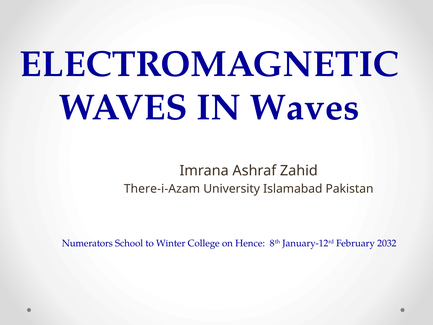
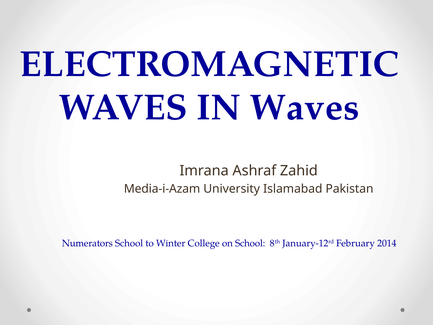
There-i-Azam: There-i-Azam -> Media-i-Azam (162, 189)
on Hence: Hence -> School (250, 243)
2032: 2032 -> 2014 (387, 243)
